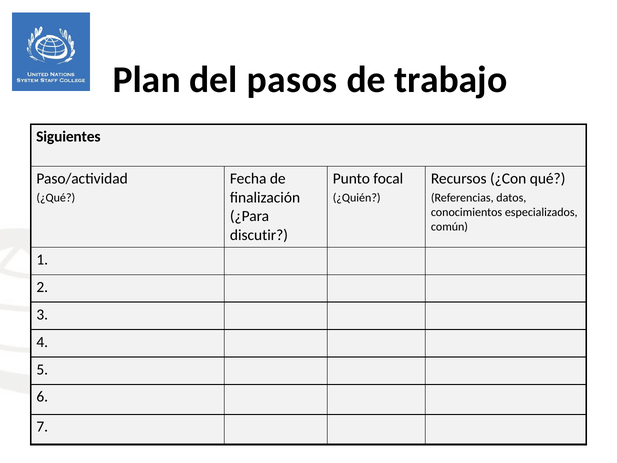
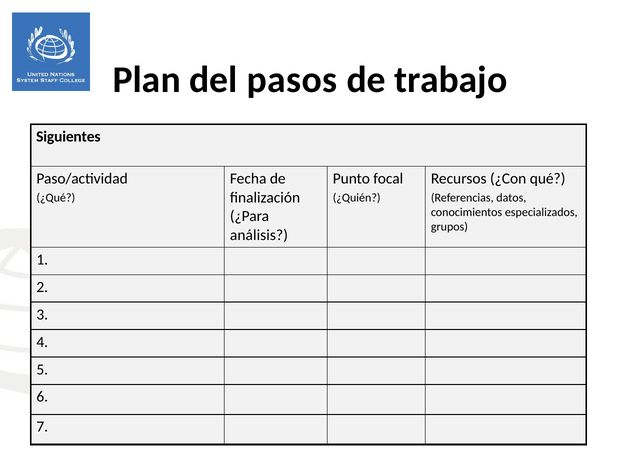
común: común -> grupos (449, 227)
discutir: discutir -> análisis (259, 235)
